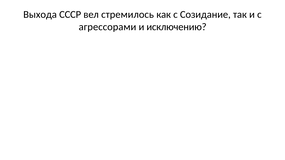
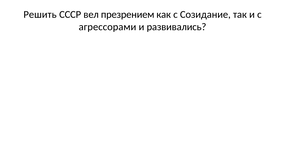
Выхода: Выхода -> Решить (40, 14)
стремилось: стремилось -> презрением (128, 14)
исключению: исключению -> развивались (176, 27)
